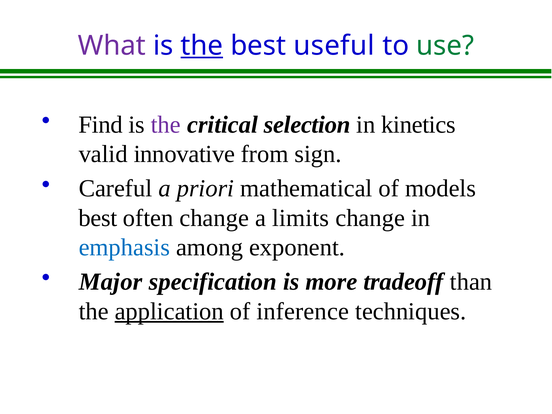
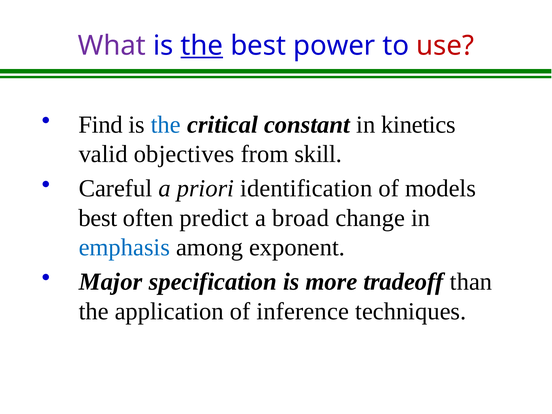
useful: useful -> power (334, 46)
use colour: green -> red (445, 46)
the colour: purple -> blue (166, 125)
selection: selection -> constant (307, 125)
innovative: innovative -> objectives (184, 154)
sign: sign -> skill (318, 154)
mathematical: mathematical -> identification (306, 189)
often change: change -> predict (214, 218)
limits: limits -> broad (301, 218)
application underline: present -> none (169, 311)
